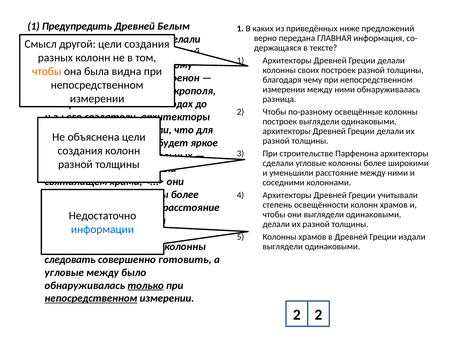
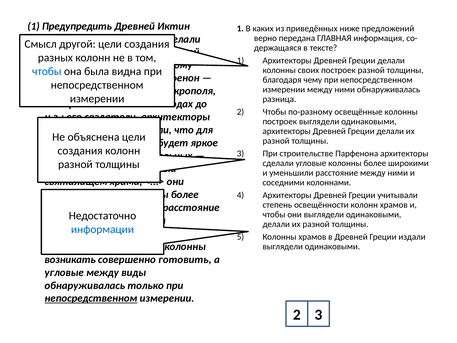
Древней Белым: Белым -> Иктин (174, 26)
чтобы colour: orange -> blue (47, 71)
следовать: следовать -> возникать (70, 259)
было: было -> виды (134, 272)
только underline: present -> none (146, 285)
2 2: 2 -> 3 (318, 315)
